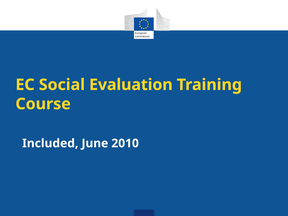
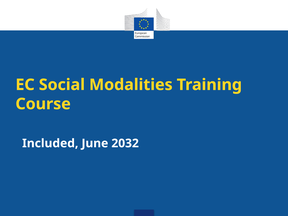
Evaluation: Evaluation -> Modalities (131, 85)
2010: 2010 -> 2032 (125, 143)
